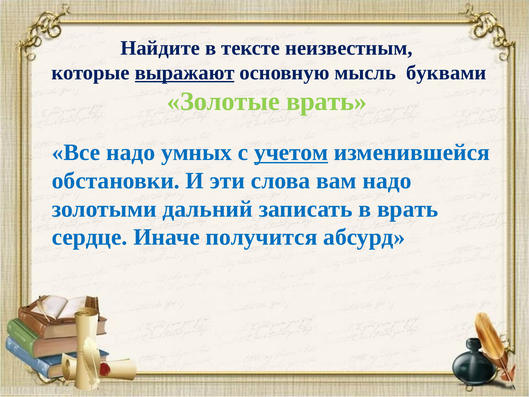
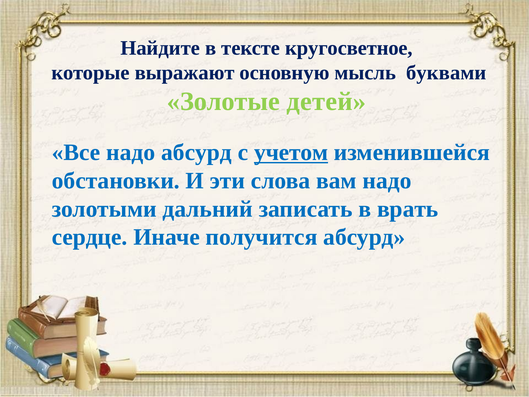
неизвестным: неизвестным -> кругосветное (349, 48)
выражают underline: present -> none (185, 73)
Золотые врать: врать -> детей (326, 101)
надо умных: умных -> абсурд (197, 152)
